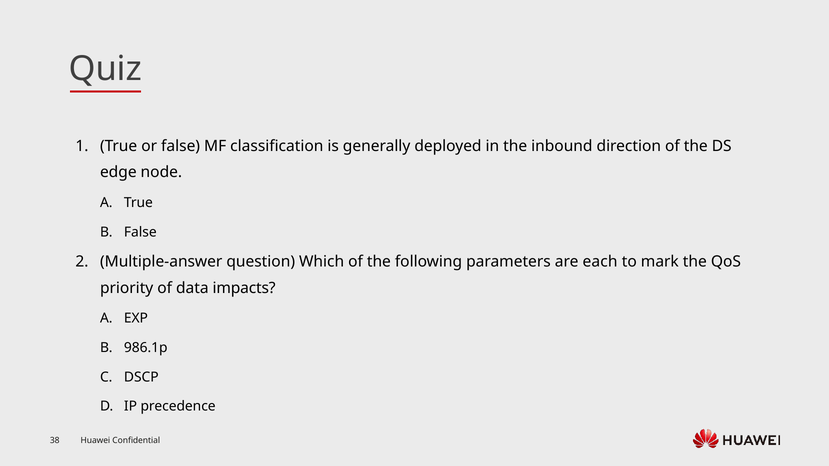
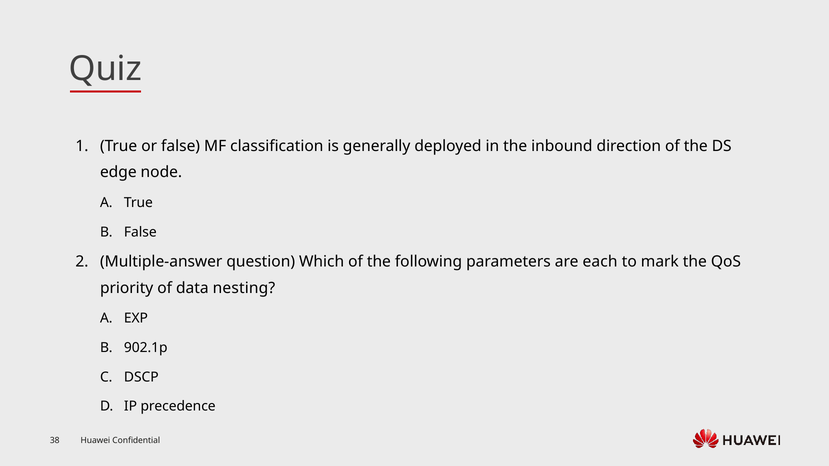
impacts: impacts -> nesting (244, 288)
986.1p: 986.1p -> 902.1p (146, 348)
